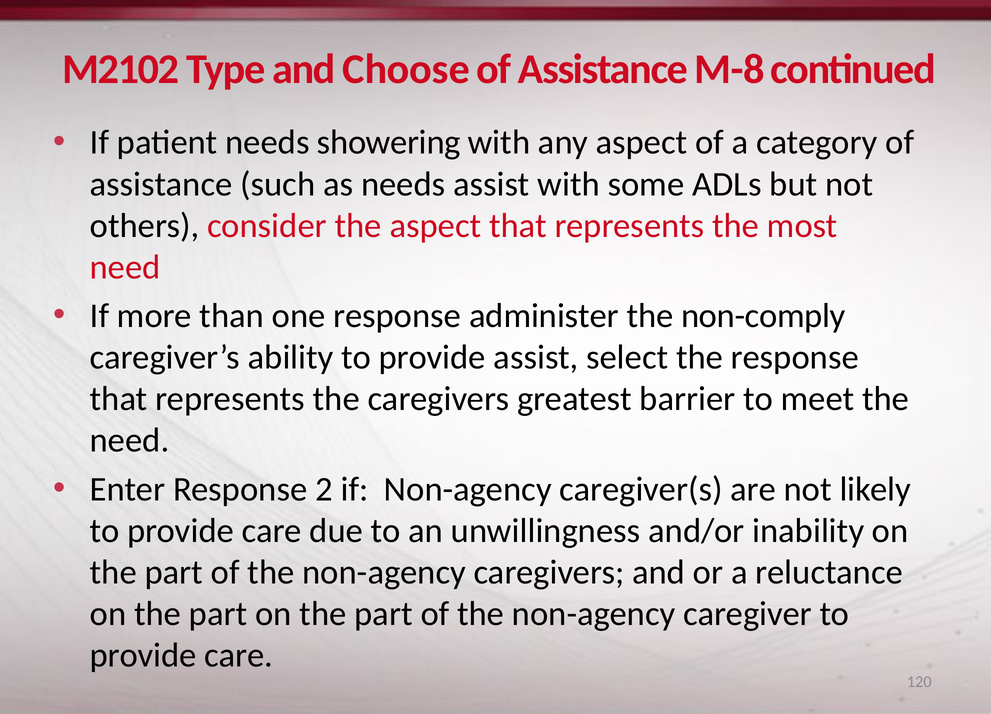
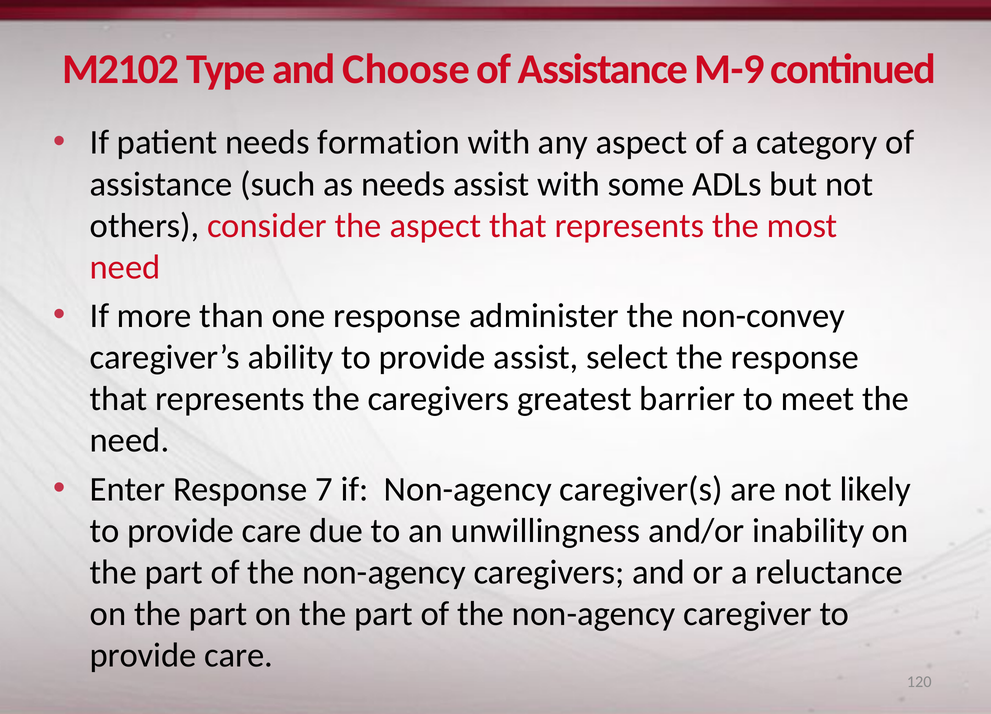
M-8: M-8 -> M-9 (729, 69)
showering: showering -> formation (389, 142)
non-comply: non-comply -> non-convey (763, 316)
2: 2 -> 7 (324, 489)
